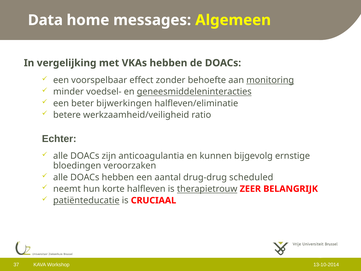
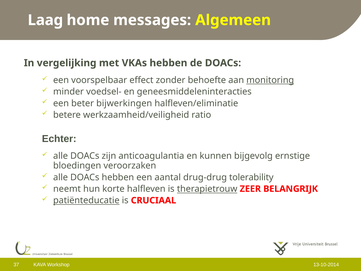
Data: Data -> Laag (45, 20)
geneesmiddeleninteracties underline: present -> none (194, 92)
scheduled: scheduled -> tolerability (251, 177)
